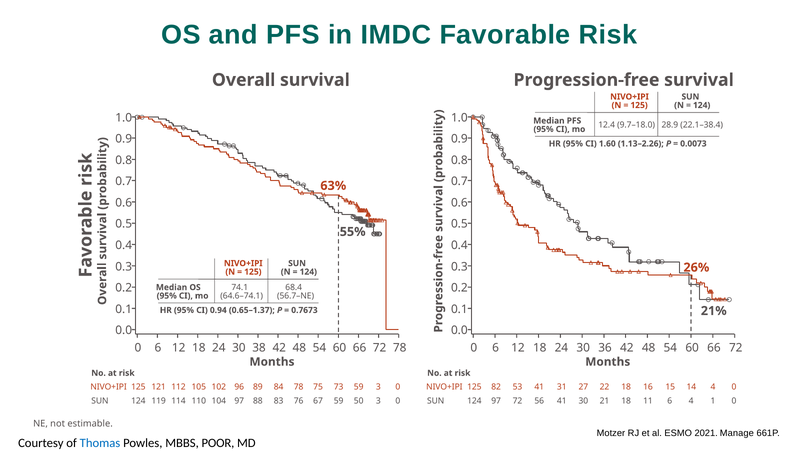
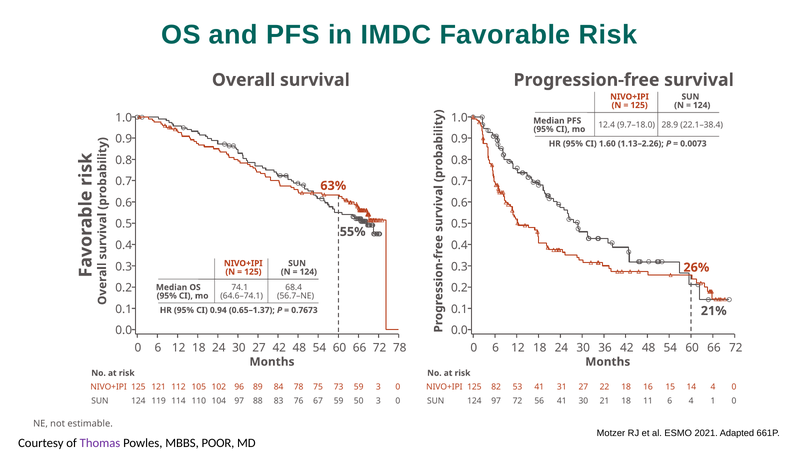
30 38: 38 -> 27 (259, 348)
Manage: Manage -> Adapted (737, 433)
Thomas colour: blue -> purple (100, 443)
